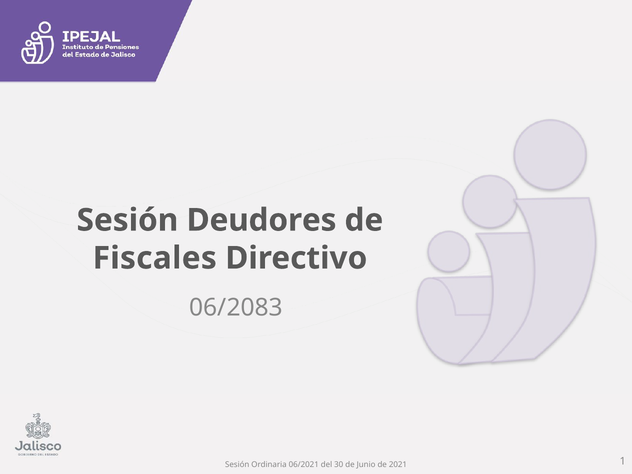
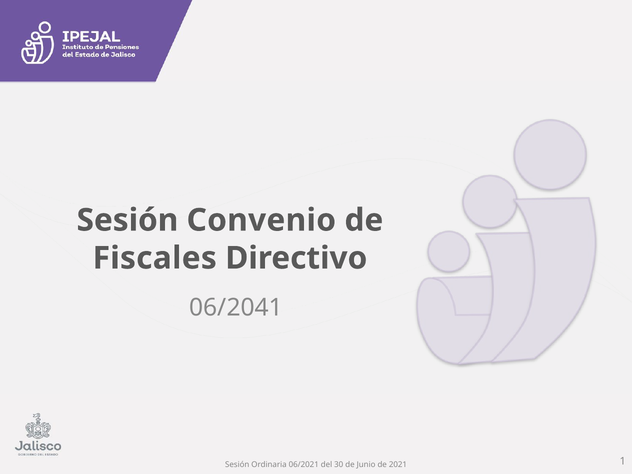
Deudores: Deudores -> Convenio (261, 220)
06/2083: 06/2083 -> 06/2041 (236, 307)
